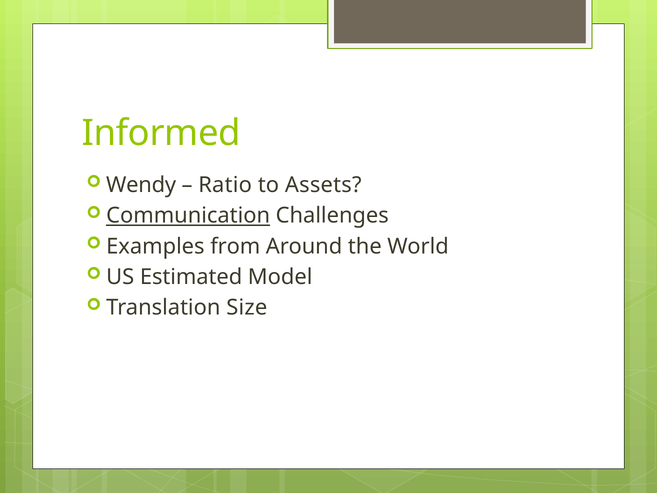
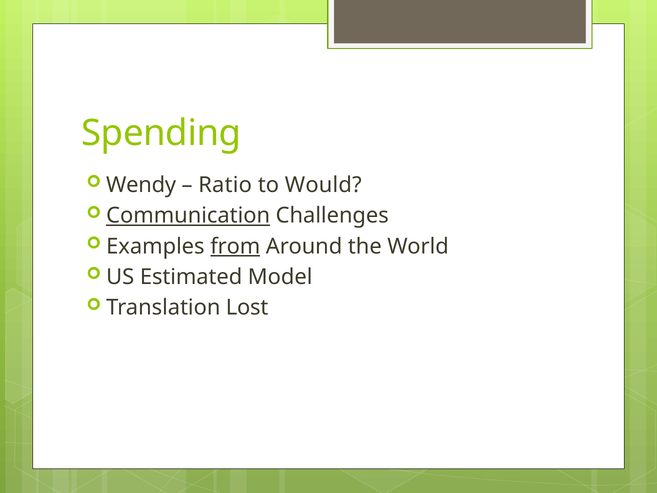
Informed: Informed -> Spending (161, 133)
Assets: Assets -> Would (323, 185)
from underline: none -> present (235, 246)
Size: Size -> Lost (247, 308)
